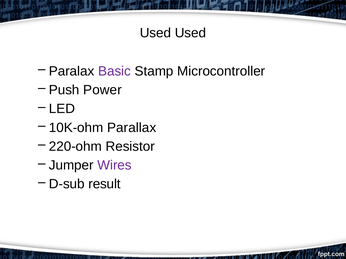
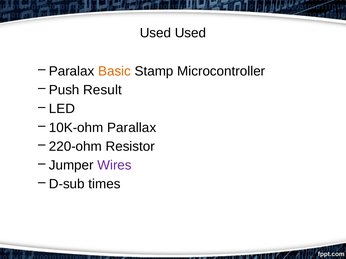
Basic colour: purple -> orange (115, 71)
Power: Power -> Result (103, 90)
result: result -> times (104, 184)
